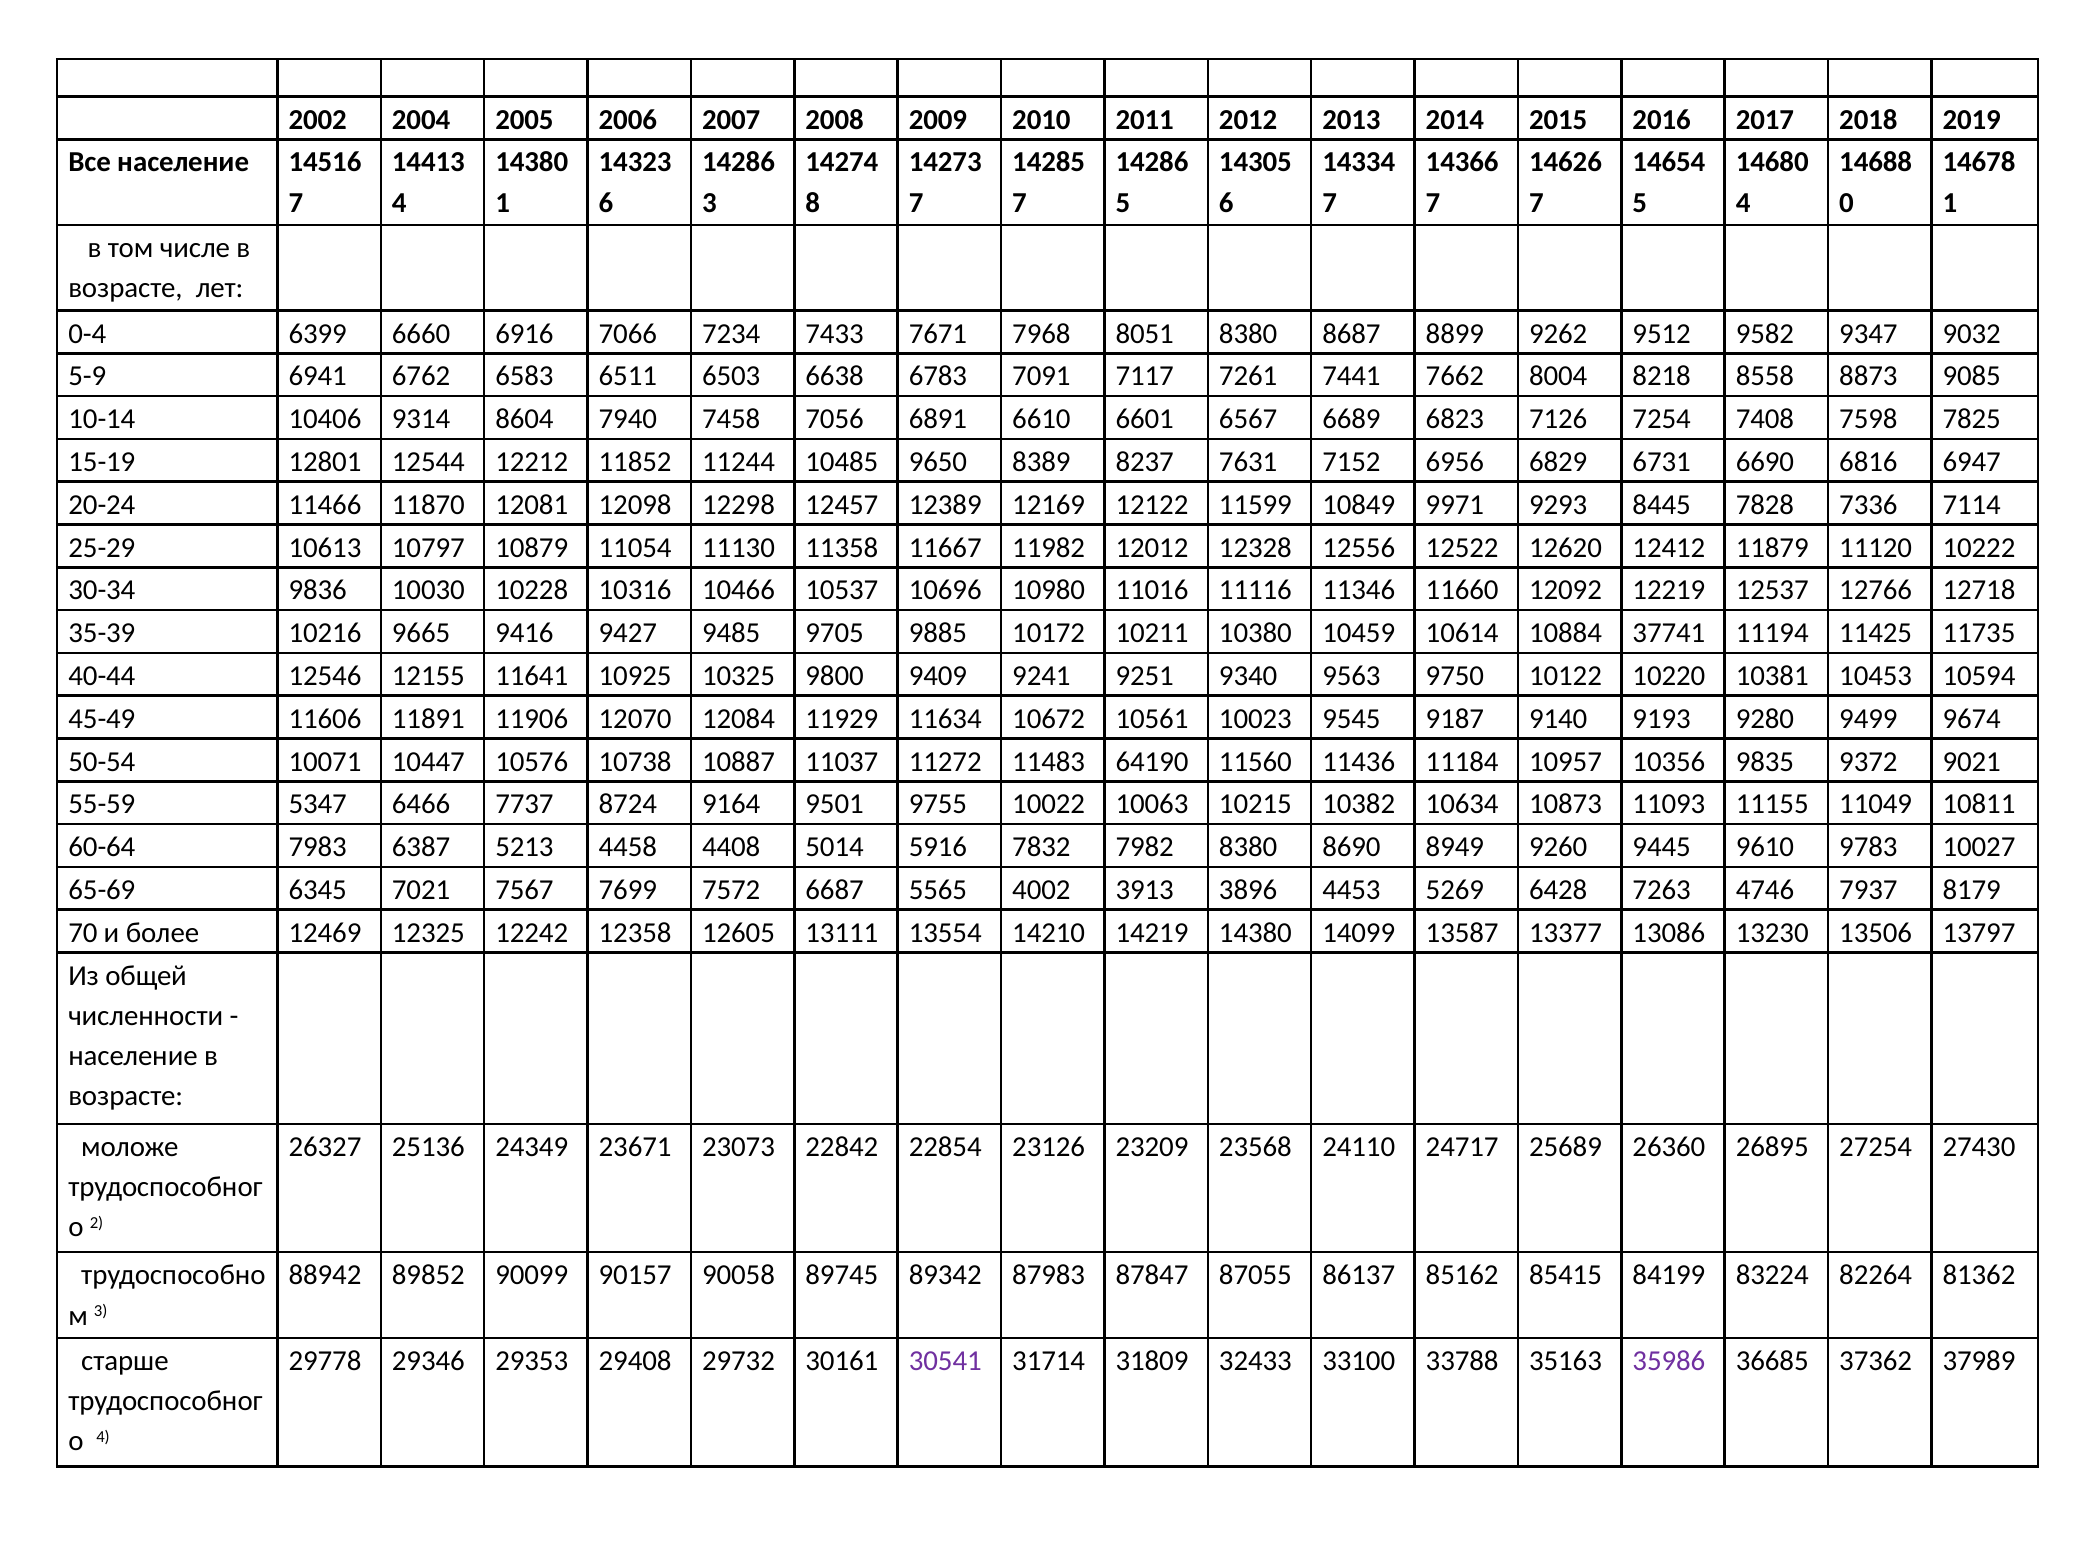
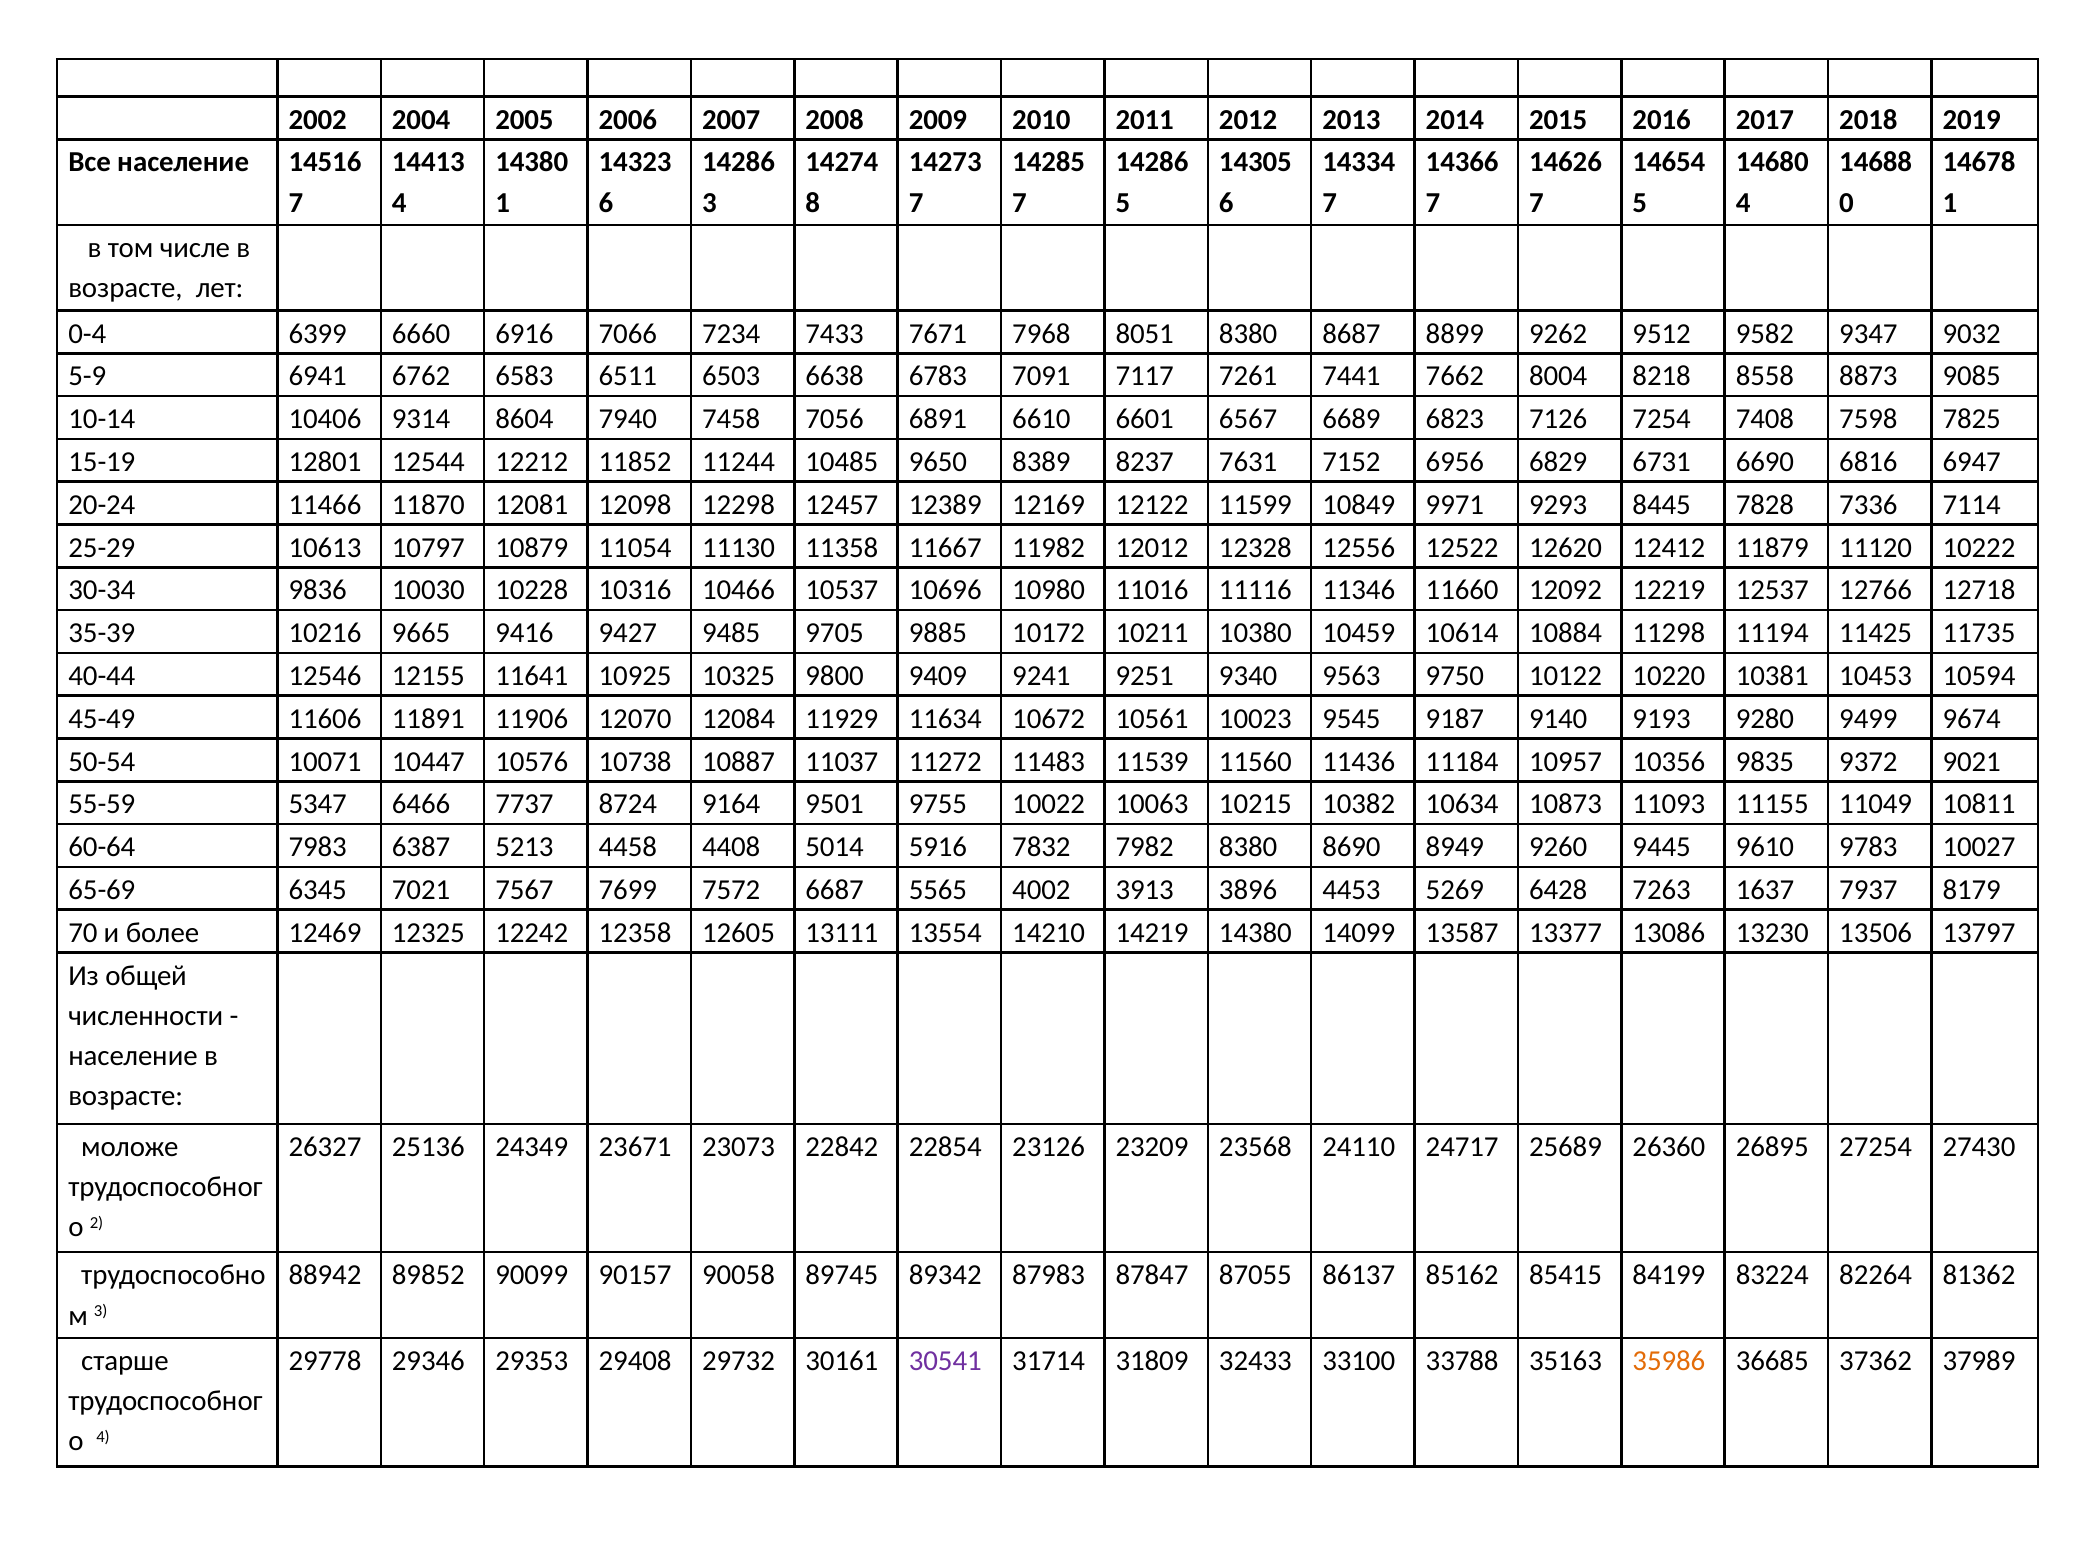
37741: 37741 -> 11298 (1669, 633)
64190: 64190 -> 11539 (1152, 762)
4746: 4746 -> 1637 (1765, 890)
35986 colour: purple -> orange (1669, 1361)
